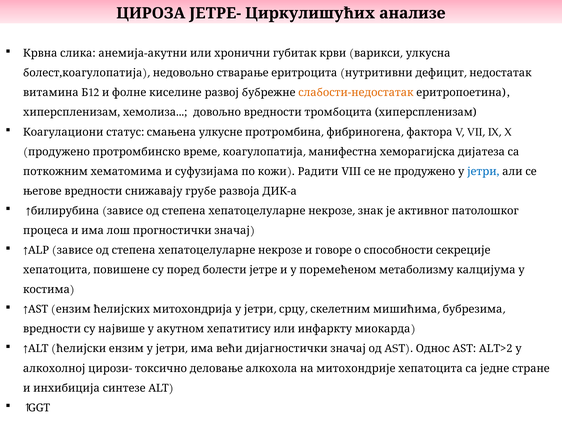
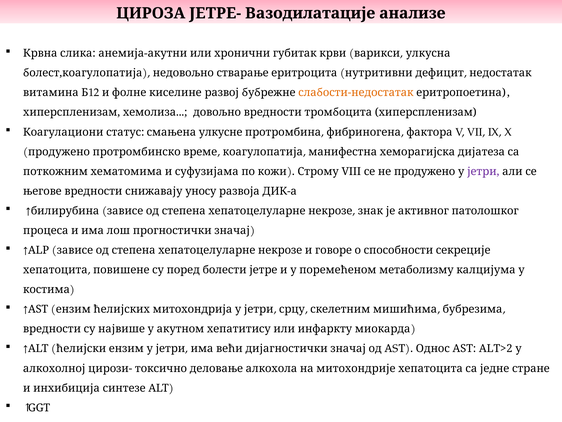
Циркулишућих: Циркулишућих -> Вазодилатације (310, 13)
Радити: Радити -> Строму (318, 171)
јетри colour: blue -> purple (483, 171)
грубе: грубе -> уносу (201, 191)
